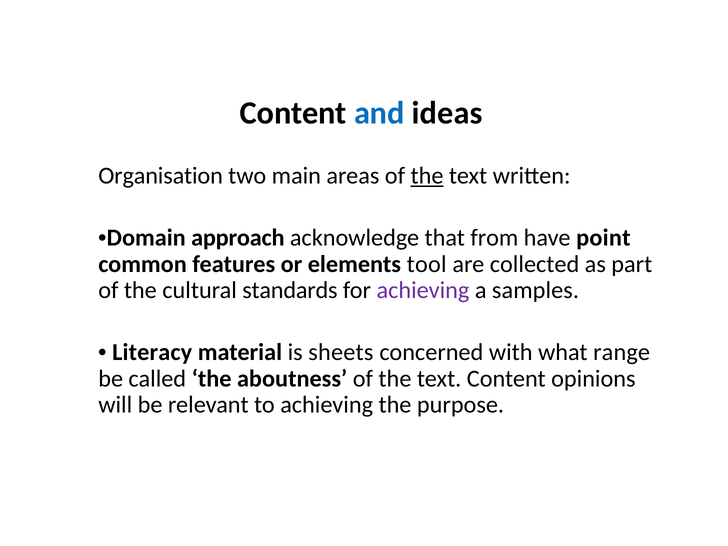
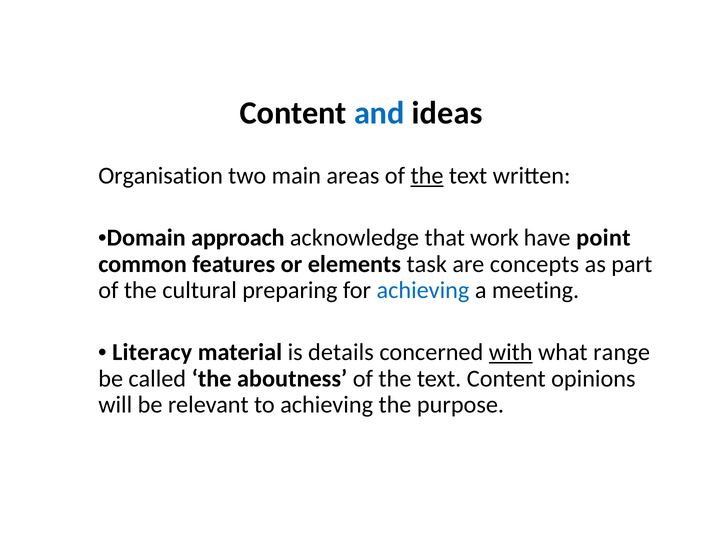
from: from -> work (494, 238)
tool: tool -> task (427, 264)
collected: collected -> concepts (534, 264)
standards: standards -> preparing (290, 290)
achieving colour: purple -> blue (423, 290)
samples: samples -> meeting (536, 290)
sheets: sheets -> details (341, 352)
with underline: none -> present (511, 352)
